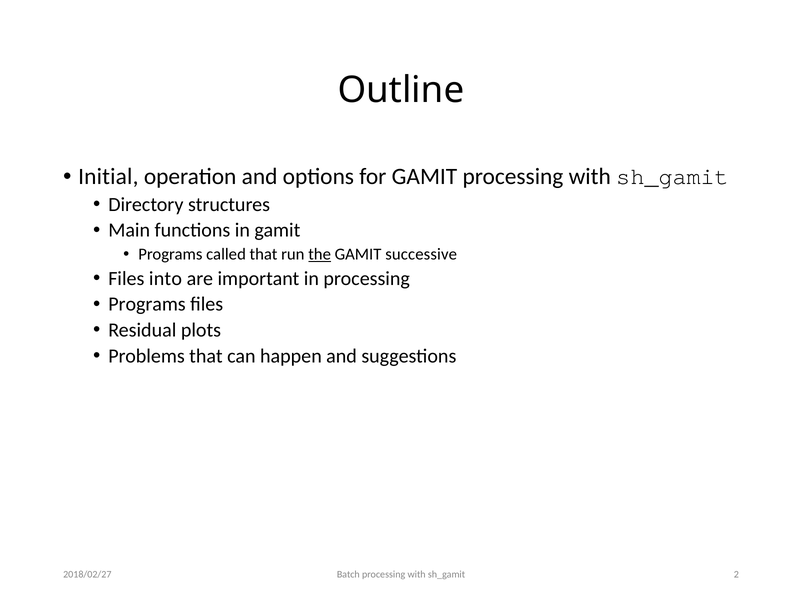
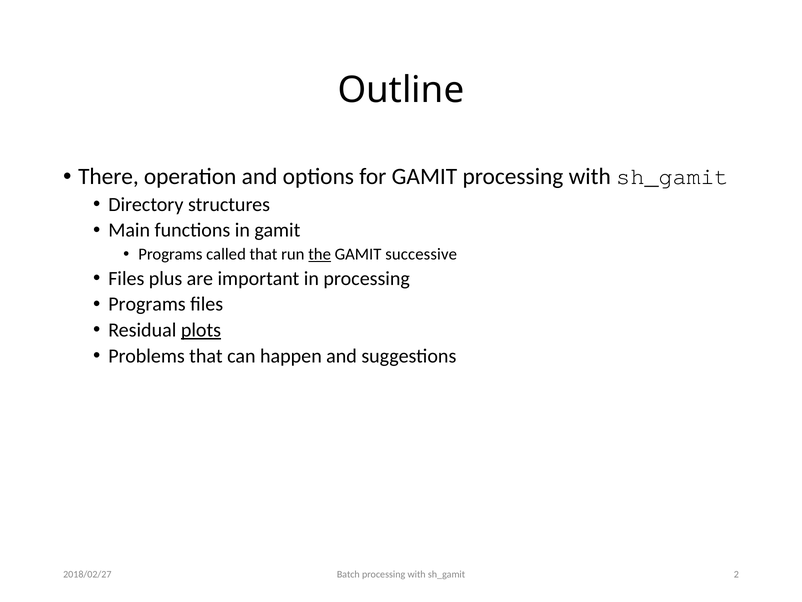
Initial: Initial -> There (108, 177)
into: into -> plus (166, 278)
plots underline: none -> present (201, 330)
